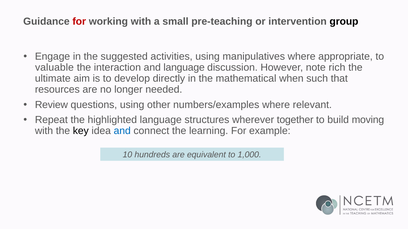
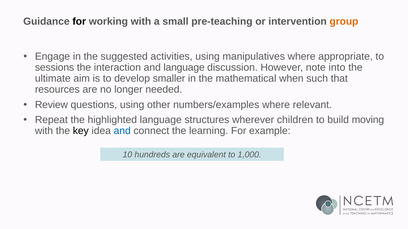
for colour: red -> black (79, 21)
group colour: black -> orange (344, 21)
valuable: valuable -> sessions (55, 68)
rich: rich -> into (337, 68)
directly: directly -> smaller (169, 79)
together: together -> children (295, 120)
